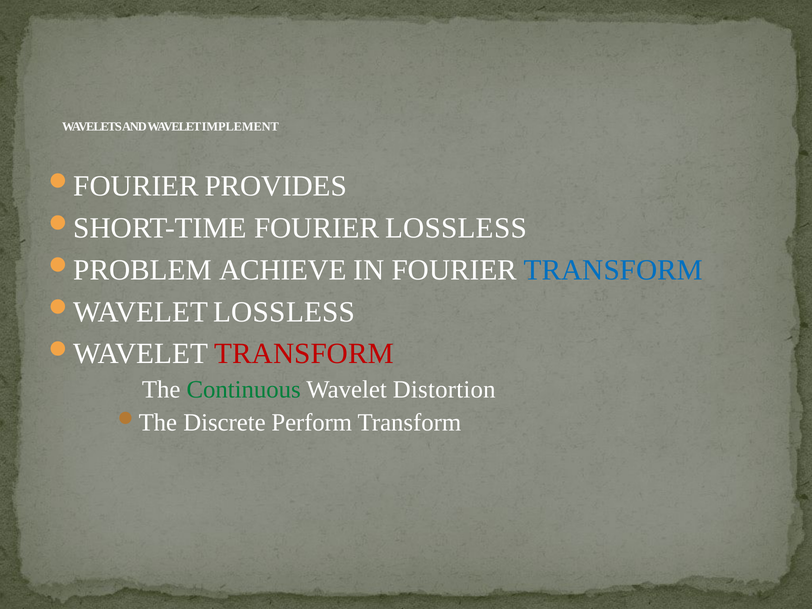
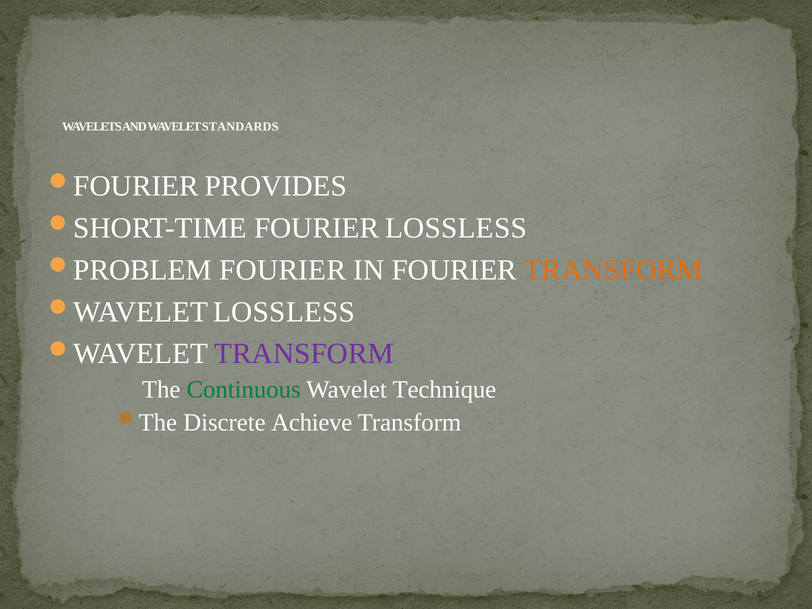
IMPLEMENT: IMPLEMENT -> STANDARDS (240, 126)
ACHIEVE: ACHIEVE -> FOURIER (283, 270)
TRANSFORM colour: blue -> orange (613, 270)
TRANSFORM colour: red -> purple (304, 354)
Distortion: Distortion -> Technique (444, 389)
Perform: Perform -> Achieve (312, 422)
